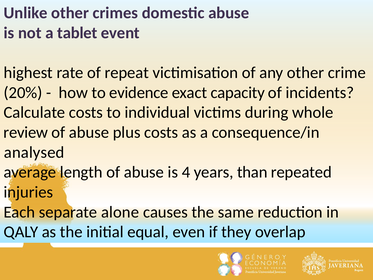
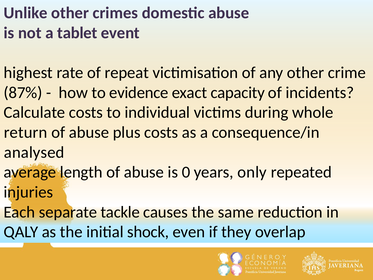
20%: 20% -> 87% (23, 93)
review: review -> return (26, 132)
4: 4 -> 0 (186, 172)
than: than -> only (252, 172)
alone: alone -> tackle (120, 212)
equal: equal -> shock (148, 232)
